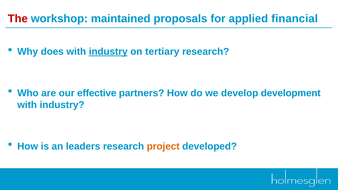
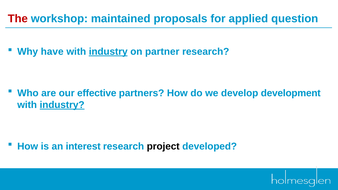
financial: financial -> question (295, 19)
does: does -> have (52, 52)
tertiary: tertiary -> partner (162, 52)
industry underline: none -> present (62, 105)
leaders: leaders -> interest (83, 146)
project colour: orange -> black (163, 146)
